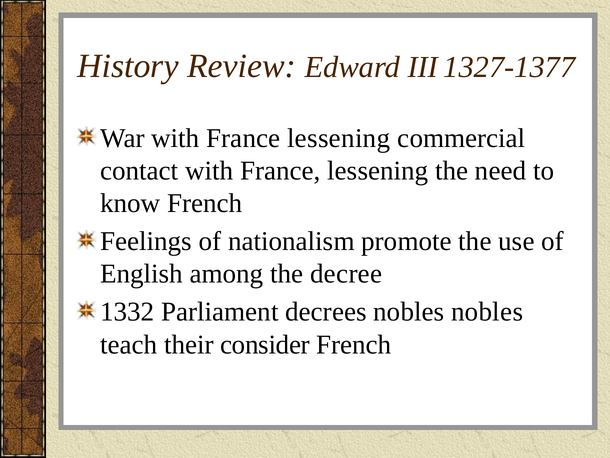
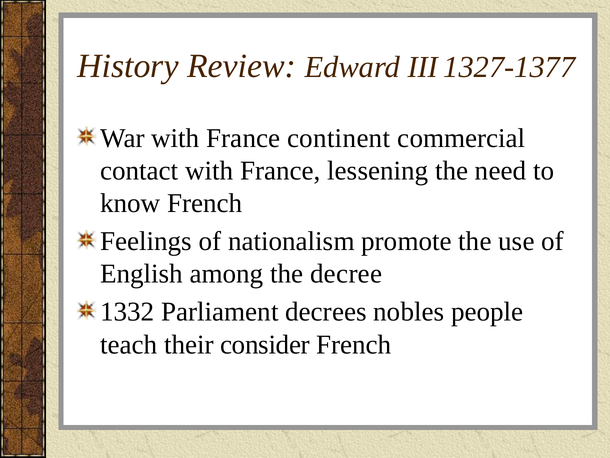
War with France lessening: lessening -> continent (339, 138)
nobles nobles: nobles -> people (487, 312)
